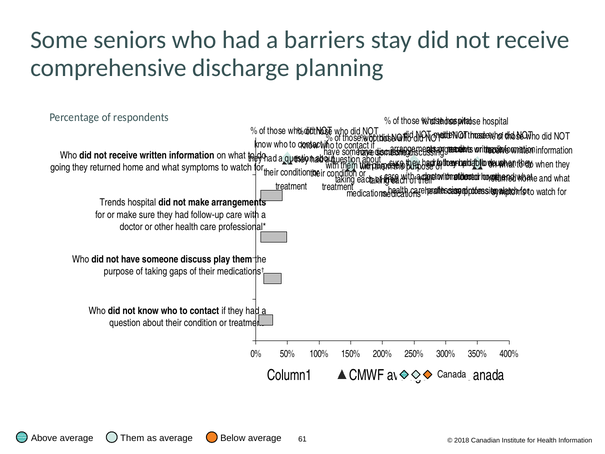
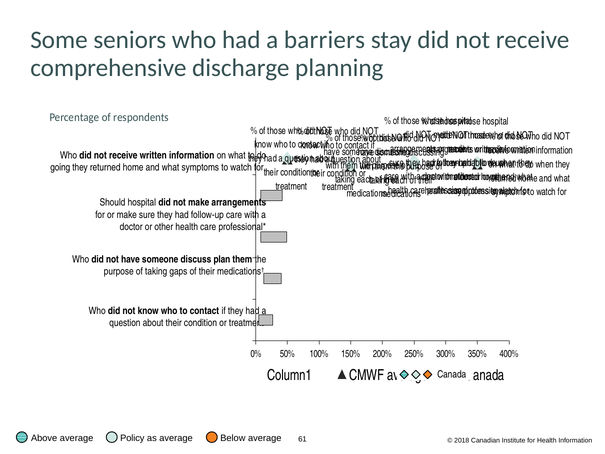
Trends: Trends -> Should (112, 203)
play: play -> plan (222, 259)
average Them: Them -> Policy (132, 438)
